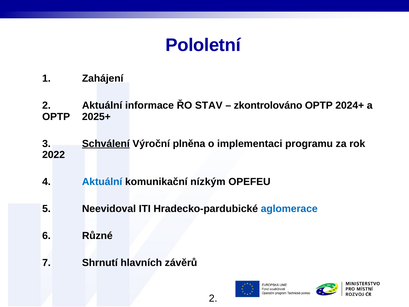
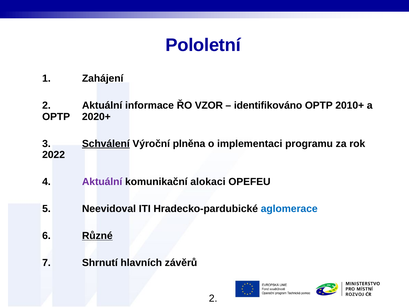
STAV: STAV -> VZOR (209, 106)
zkontrolováno: zkontrolováno -> identifikováno (268, 106)
2024+: 2024+ -> 2010+ (350, 106)
2025+: 2025+ -> 2020+ (96, 117)
Aktuální colour: blue -> purple (102, 182)
nízkým: nízkým -> alokaci (208, 182)
Různé underline: none -> present (97, 236)
